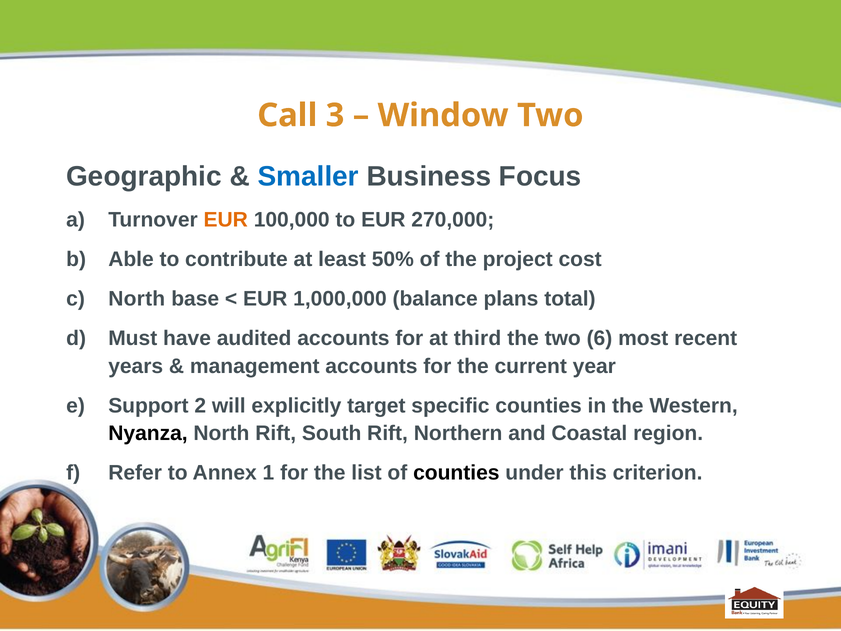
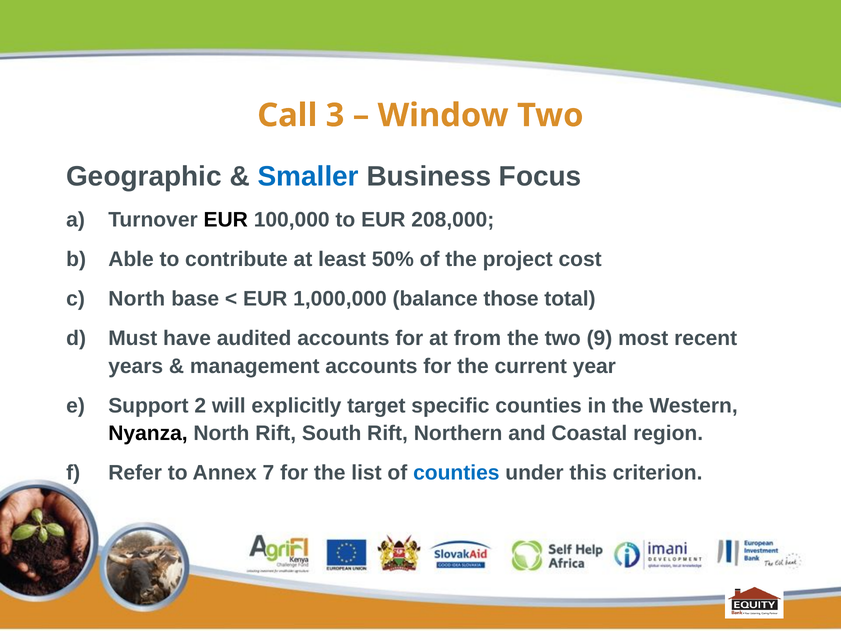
EUR colour: orange -> black (226, 220)
270,000: 270,000 -> 208,000 (453, 220)
plans: plans -> those (511, 299)
third: third -> from (478, 338)
6: 6 -> 9 (599, 338)
1: 1 -> 7 (268, 473)
counties colour: black -> blue (456, 473)
